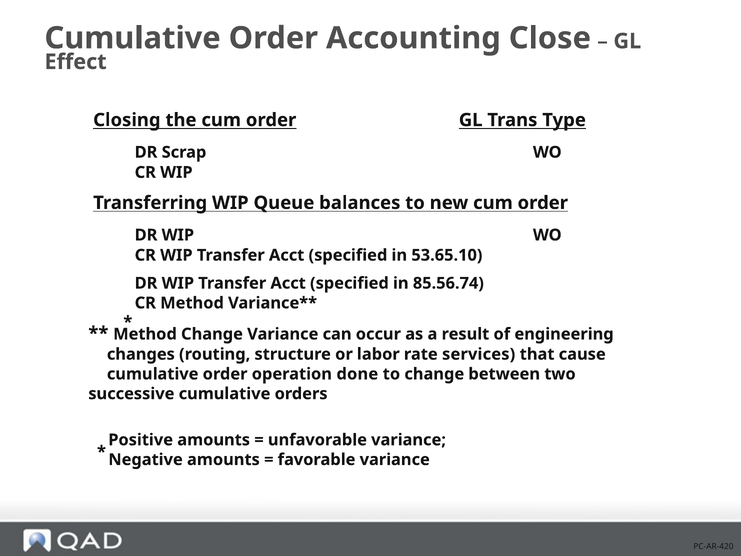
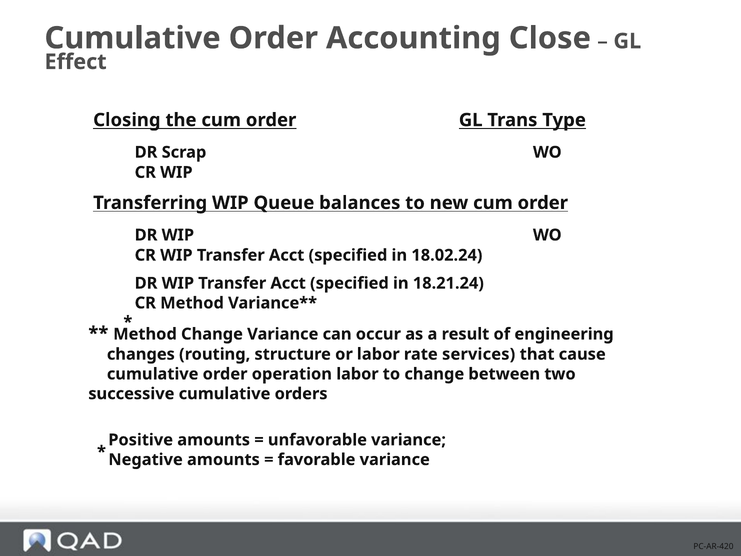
53.65.10: 53.65.10 -> 18.02.24 (447, 255)
85.56.74: 85.56.74 -> 18.21.24 (448, 283)
operation done: done -> labor (357, 374)
